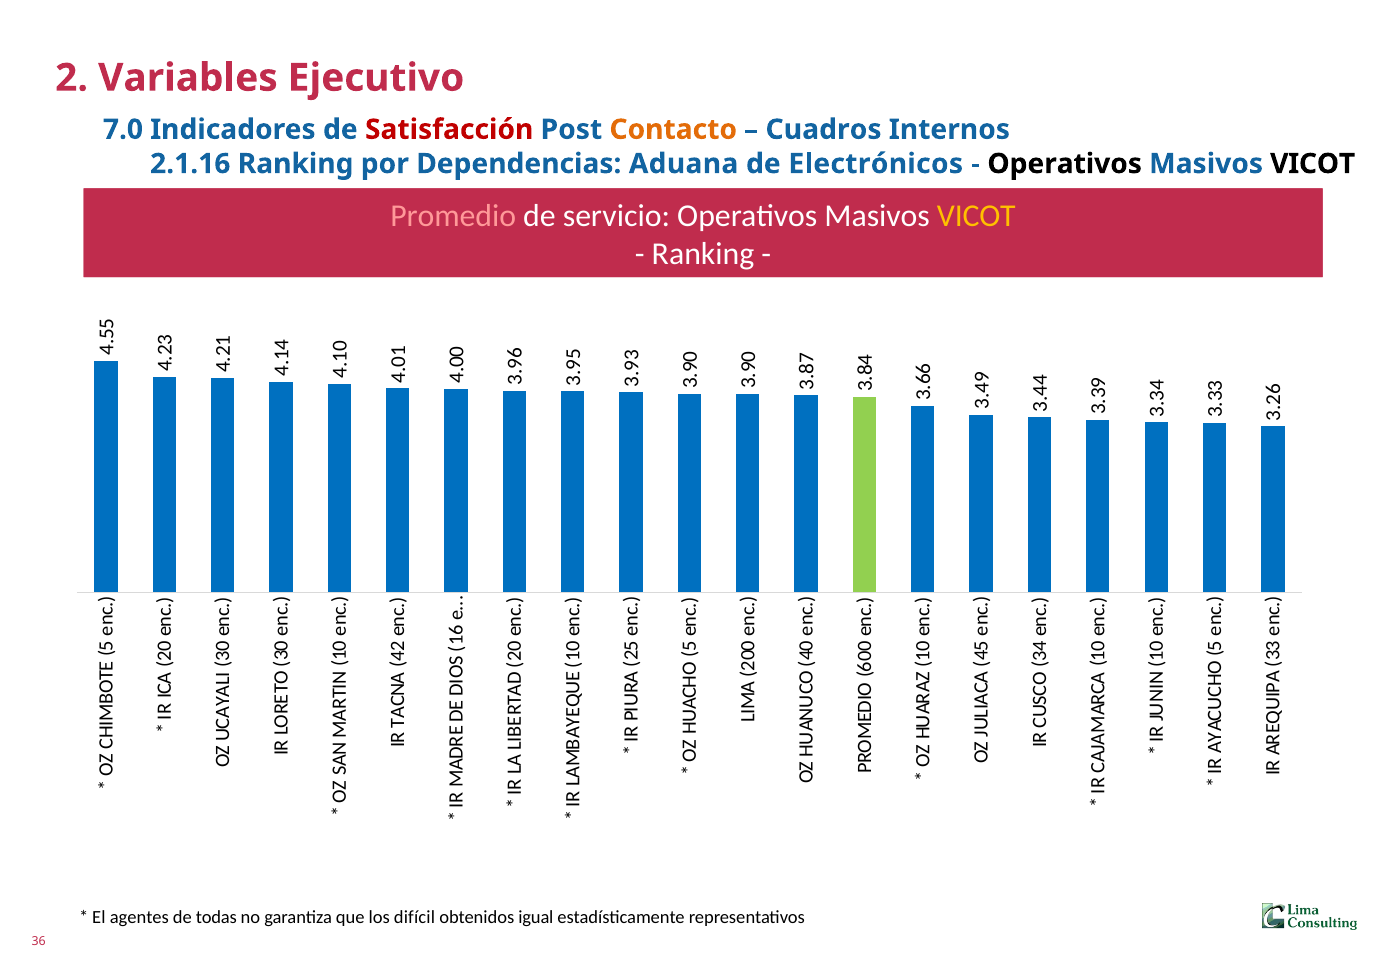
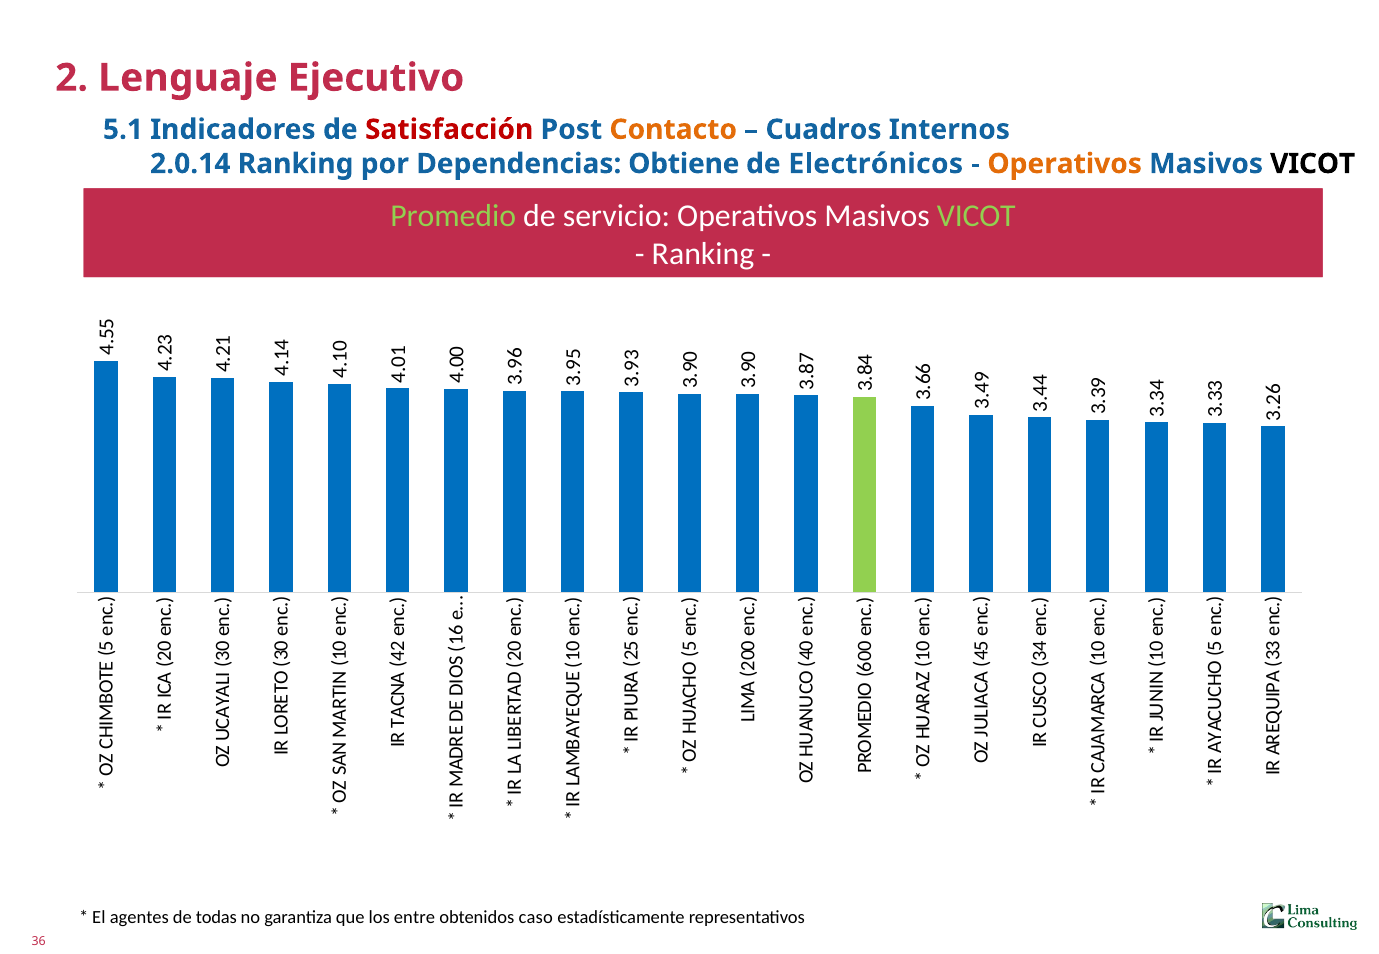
Variables: Variables -> Lenguaje (188, 78)
7.0: 7.0 -> 5.1 (123, 130)
2.1.16: 2.1.16 -> 2.0.14 (190, 164)
Aduana: Aduana -> Obtiene (684, 164)
Operativos colour: black -> orange (1065, 164)
Promedio colour: pink -> light green (453, 216)
VICOT colour: yellow -> light green (976, 216)
difícil: difícil -> entre (415, 918)
igual: igual -> caso (536, 918)
